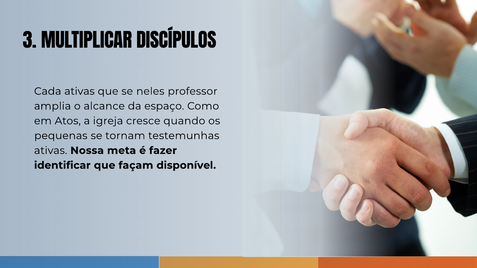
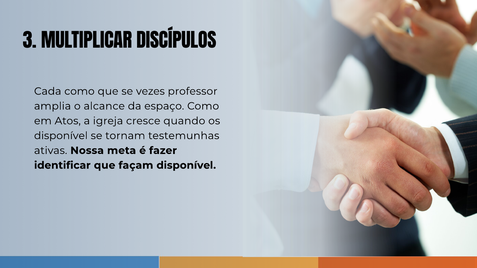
Cada ativas: ativas -> como (79, 91)
neles: neles -> vezes (150, 91)
pequenas: pequenas -> disponível (61, 136)
